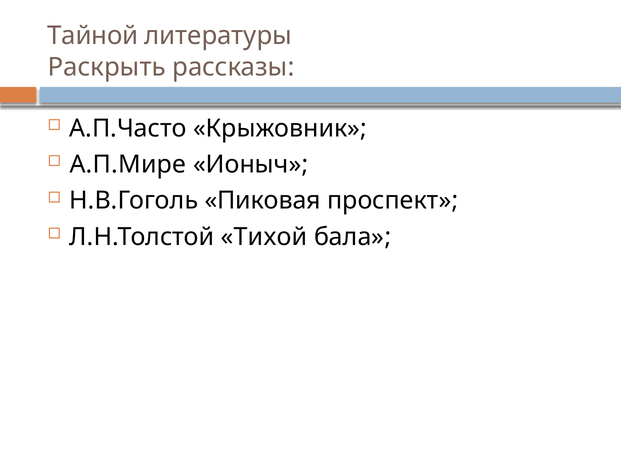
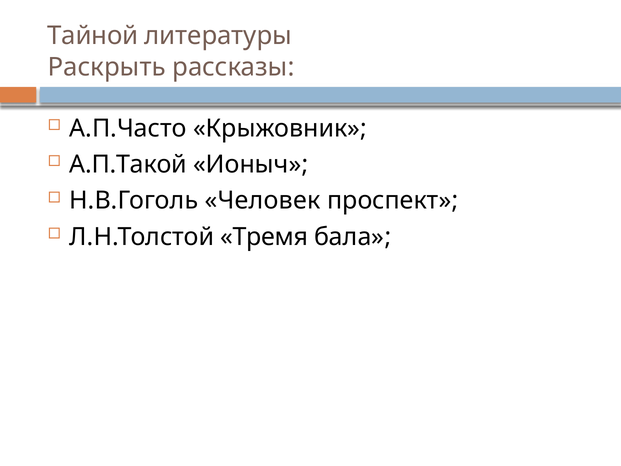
А.П.Мире: А.П.Мире -> А.П.Такой (128, 165)
Пиковая: Пиковая -> Человек (263, 201)
Тихой: Тихой -> Тремя (264, 237)
